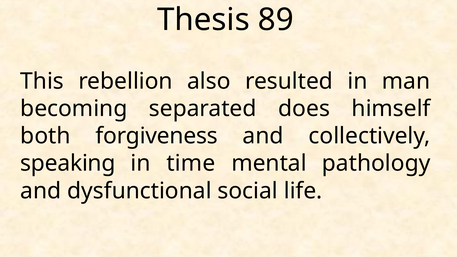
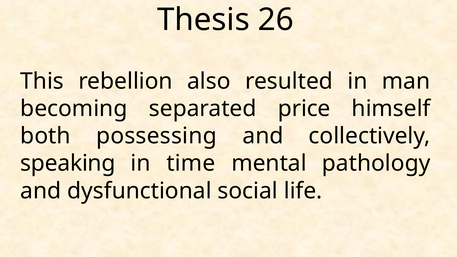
89: 89 -> 26 (276, 20)
does: does -> price (304, 109)
forgiveness: forgiveness -> possessing (156, 136)
